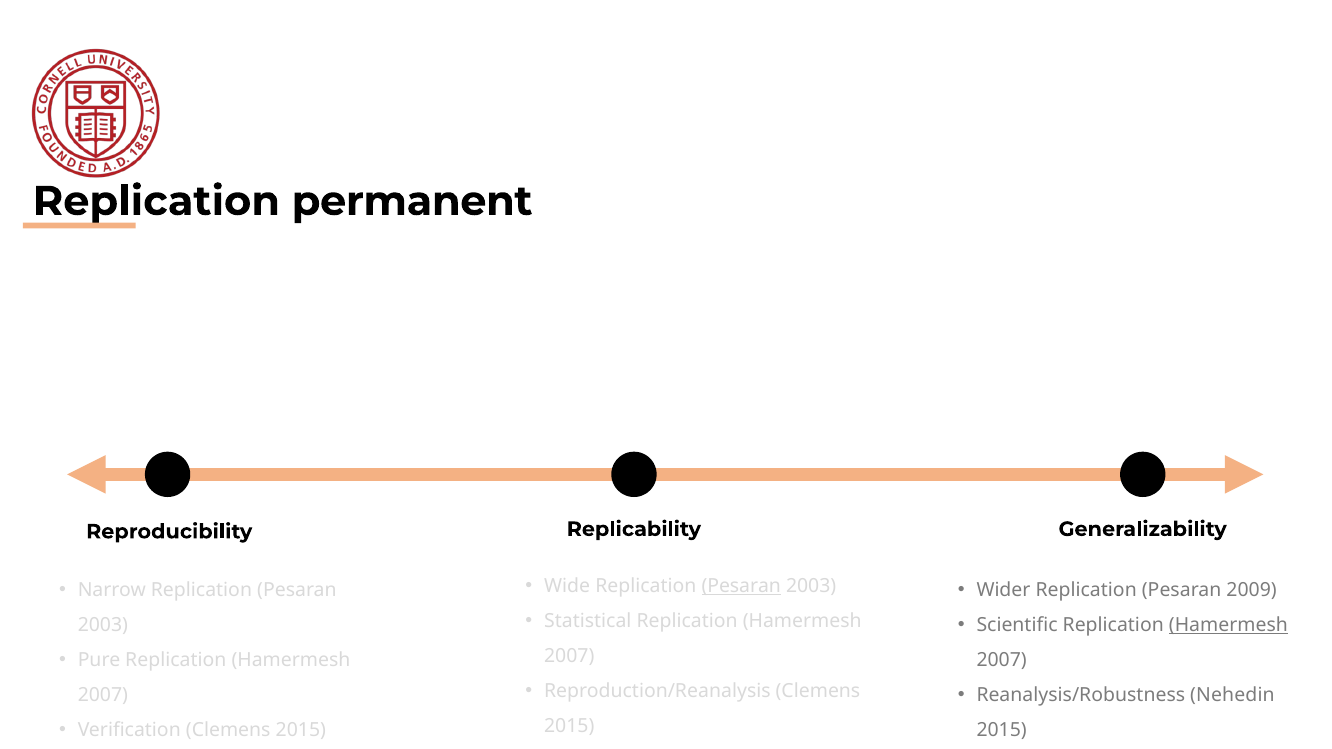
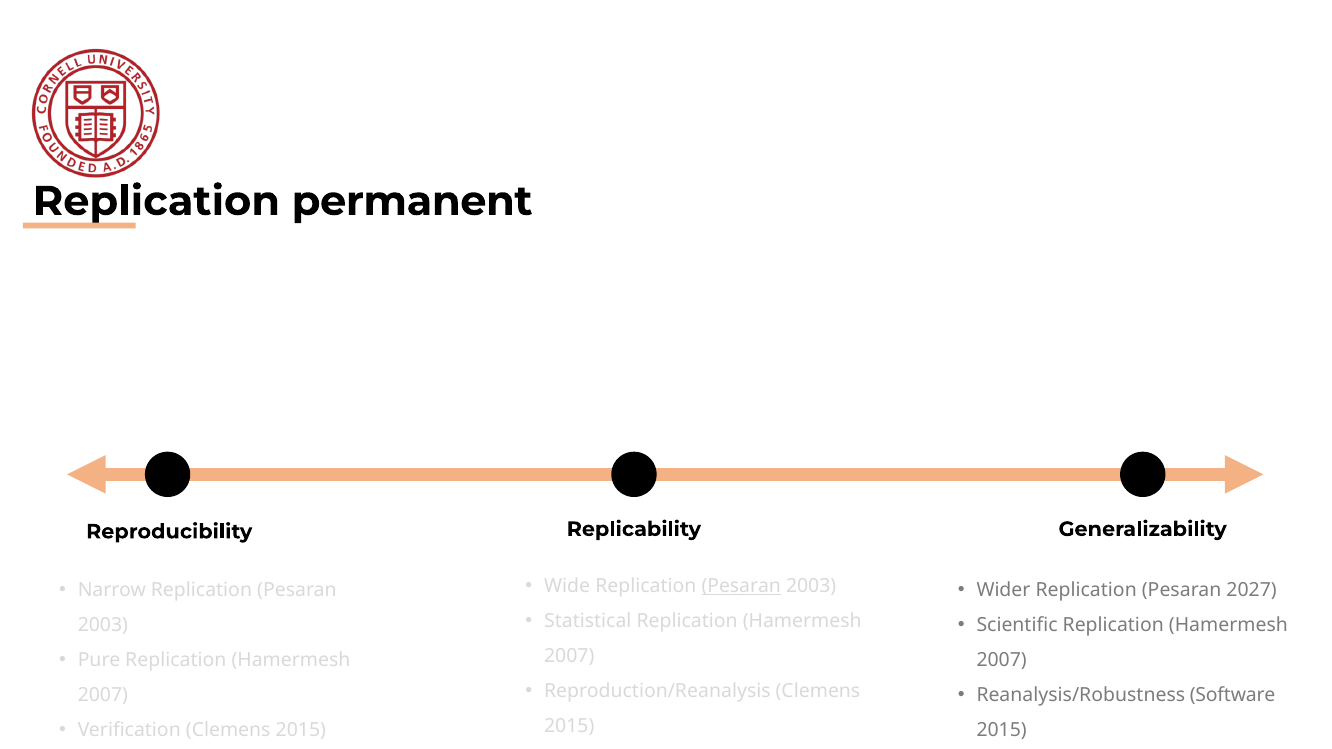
2009: 2009 -> 2027 (1252, 590)
Hamermesh underline: present -> none (1228, 625)
Nehedin: Nehedin -> Software (1233, 695)
